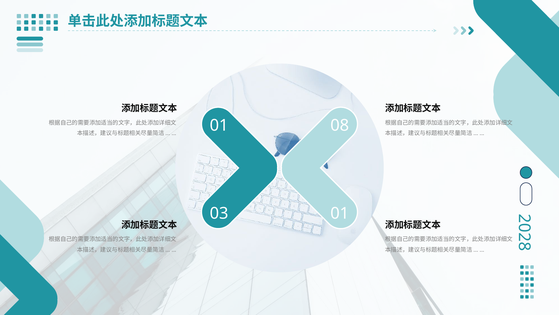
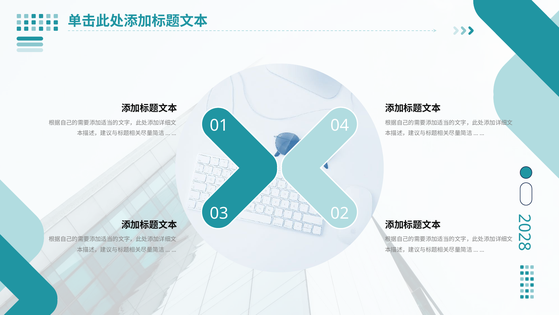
08: 08 -> 04 (340, 125)
03 01: 01 -> 02 (340, 213)
